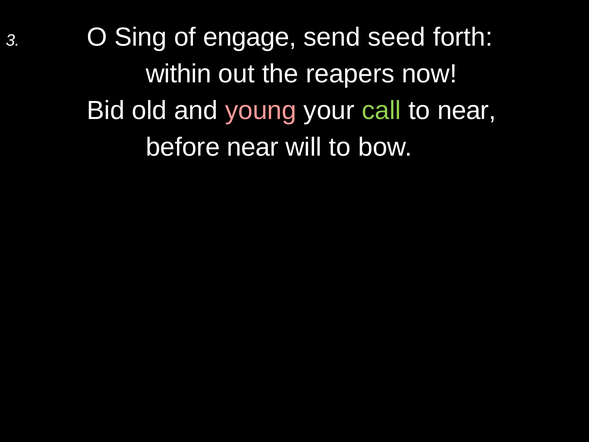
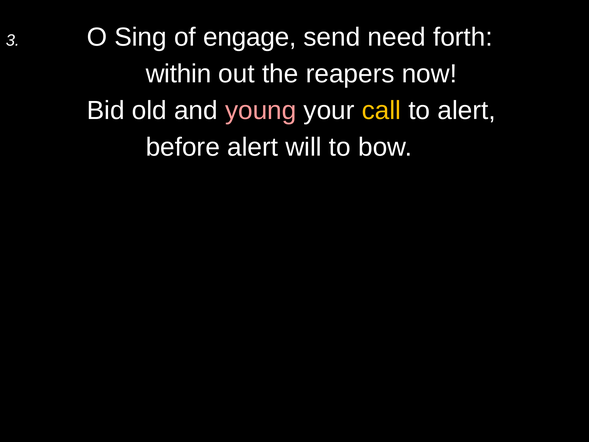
seed: seed -> need (397, 37)
call colour: light green -> yellow (381, 111)
to near: near -> alert (467, 111)
before near: near -> alert (253, 147)
